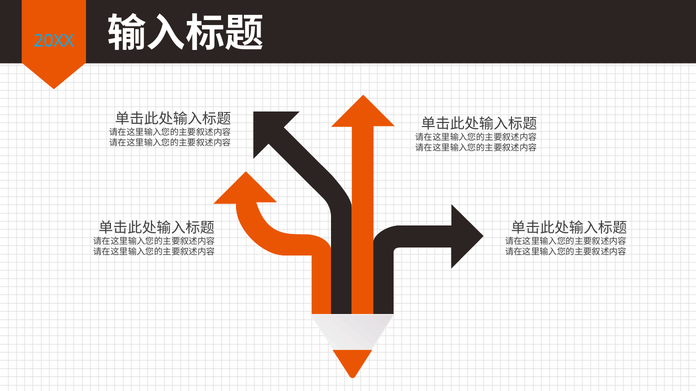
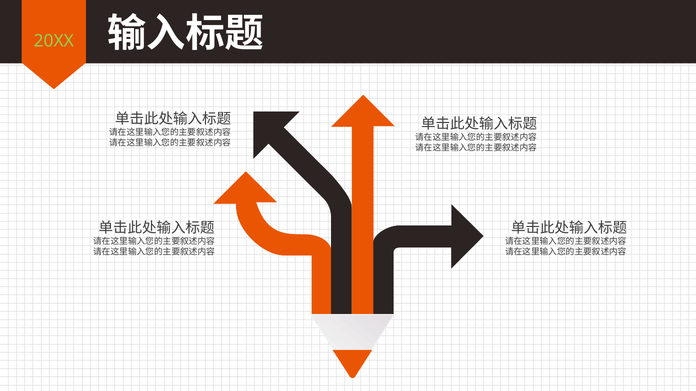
20XX colour: light blue -> light green (54, 41)
